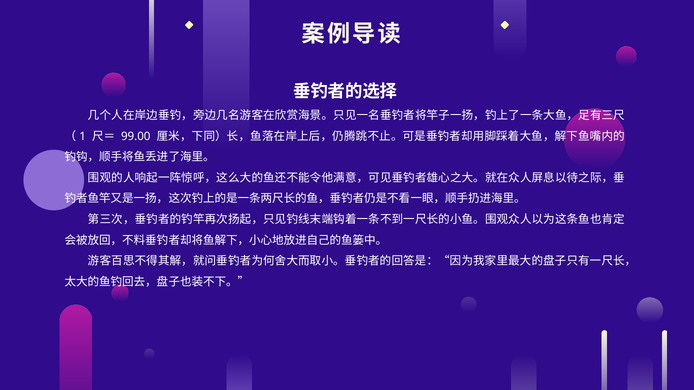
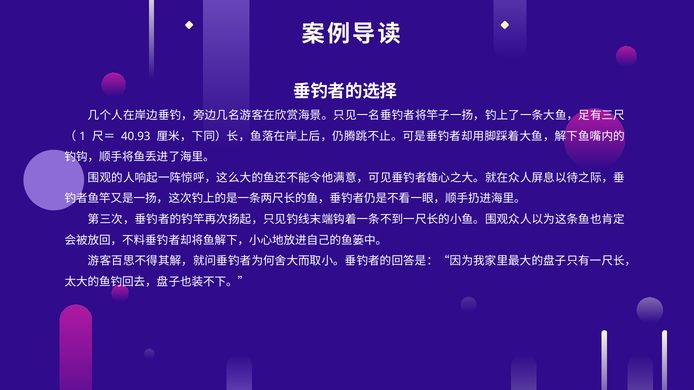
99.00: 99.00 -> 40.93 (136, 136)
